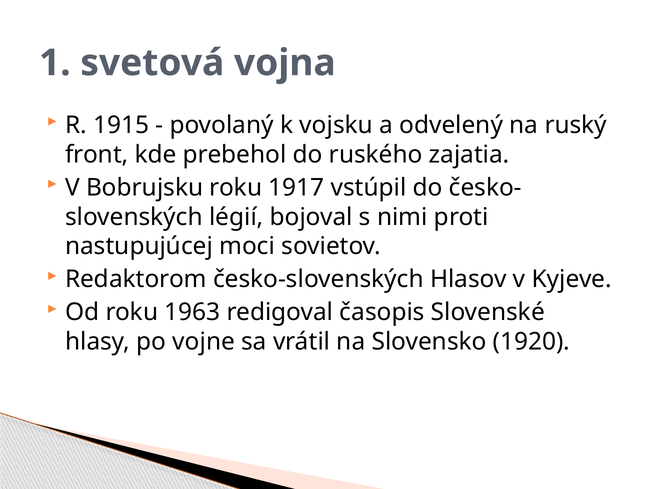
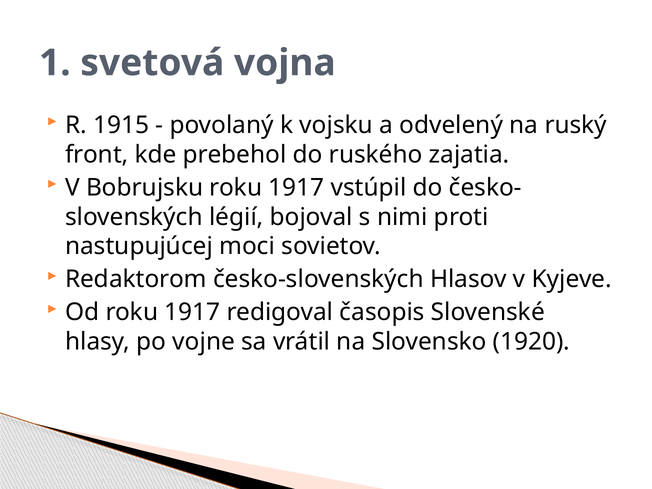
Od roku 1963: 1963 -> 1917 (192, 312)
